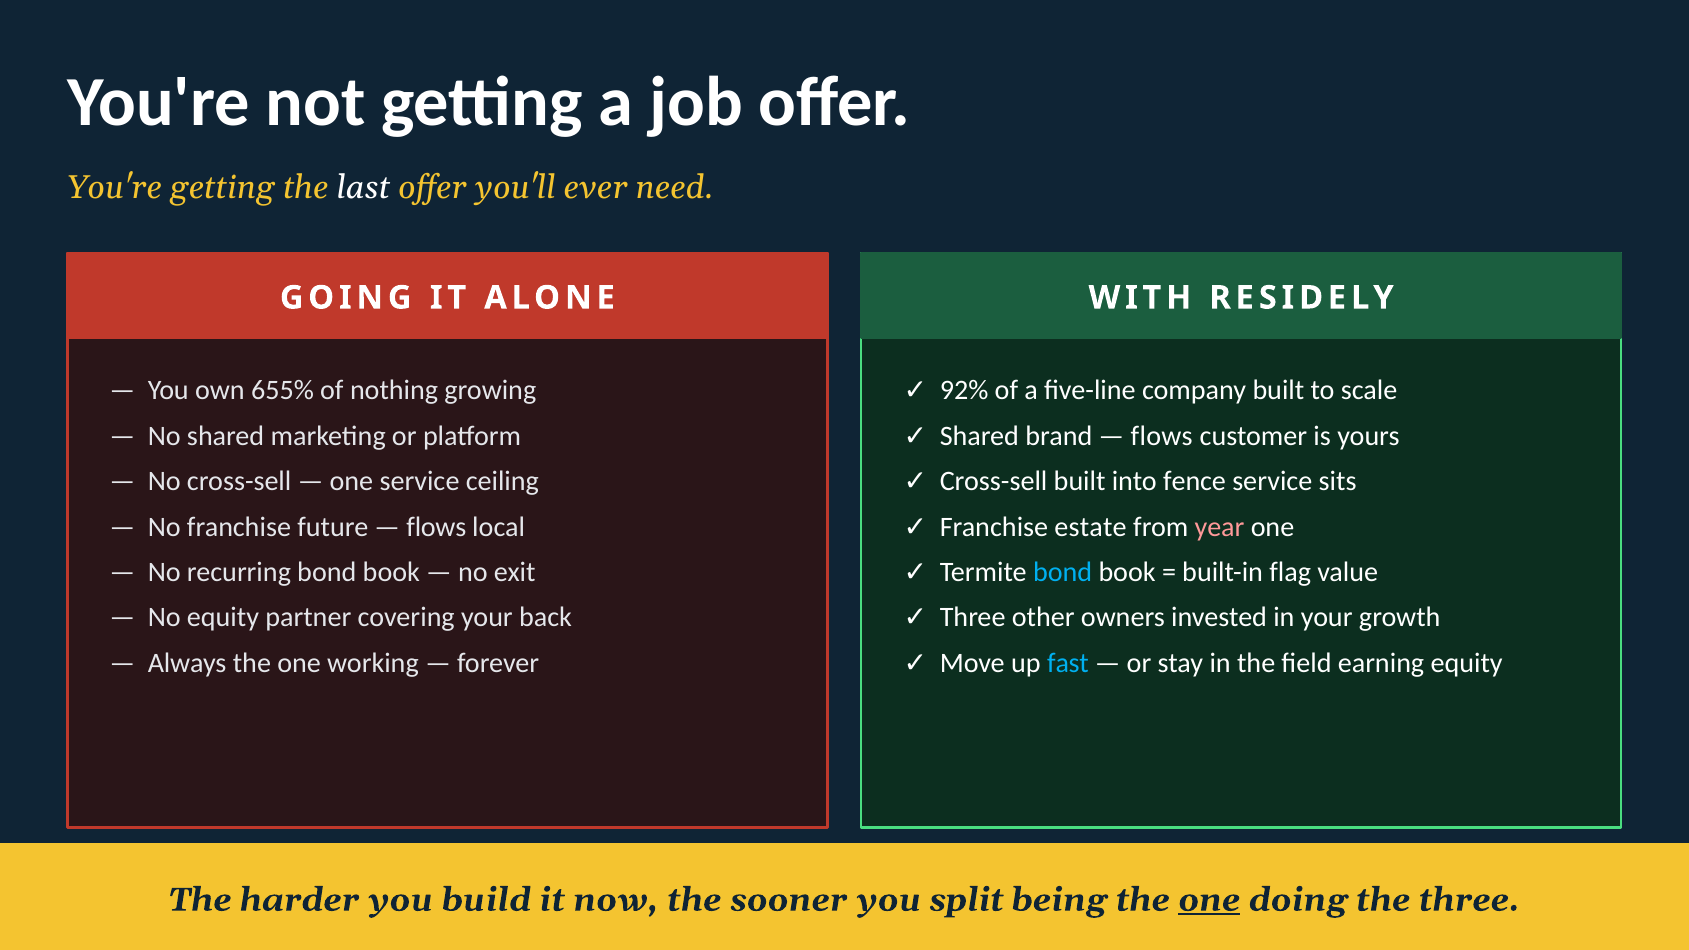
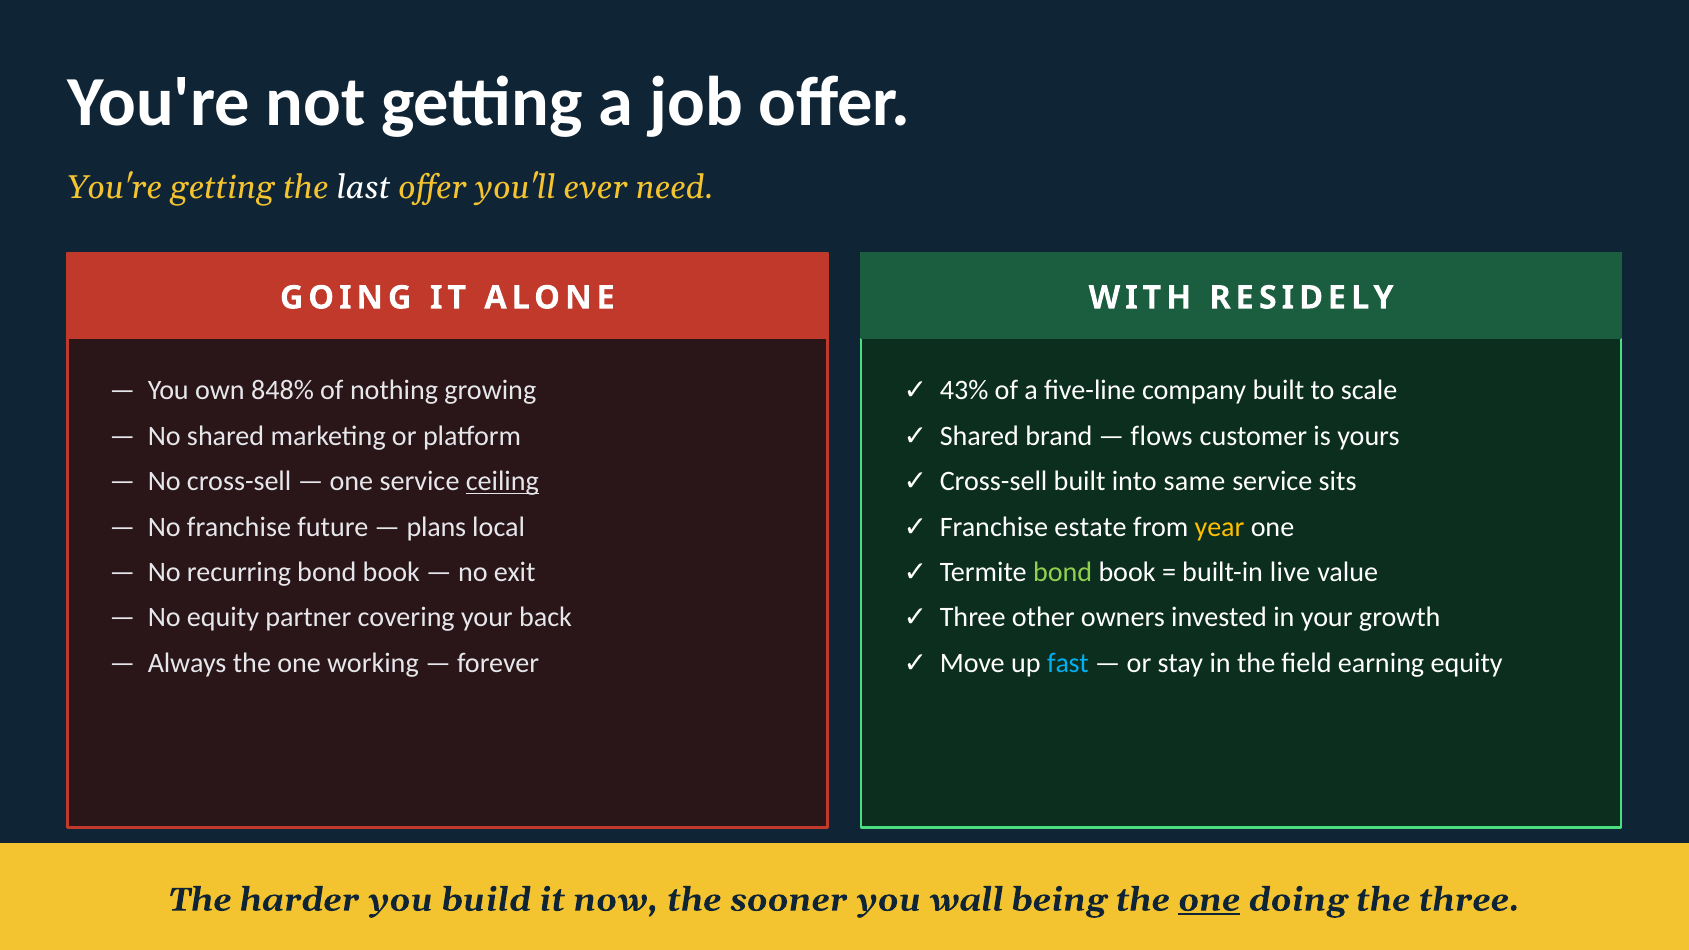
92%: 92% -> 43% (964, 390)
655%: 655% -> 848% (283, 390)
fence: fence -> same (1194, 481)
ceiling underline: none -> present (502, 481)
year colour: pink -> yellow (1220, 527)
flows: flows -> plans (436, 527)
bond colour: light blue -> light green (1063, 572)
flag: flag -> live (1290, 572)
split: split -> wall (966, 900)
